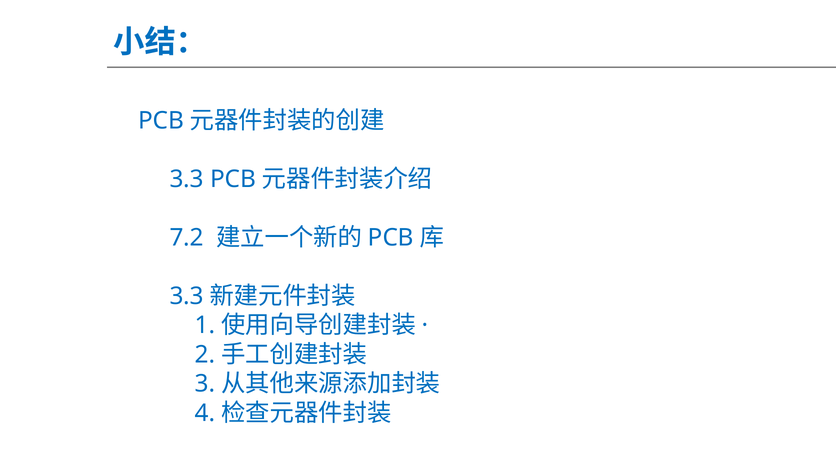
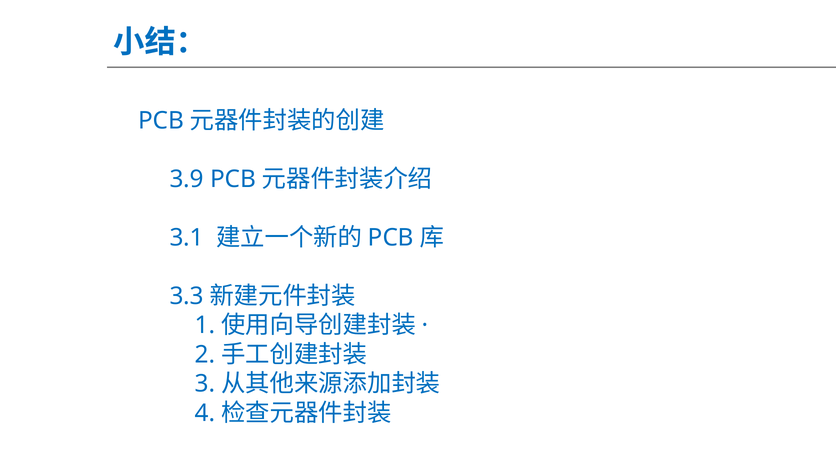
3.3: 3.3 -> 3.9 (187, 179)
7.2: 7.2 -> 3.1 (187, 238)
